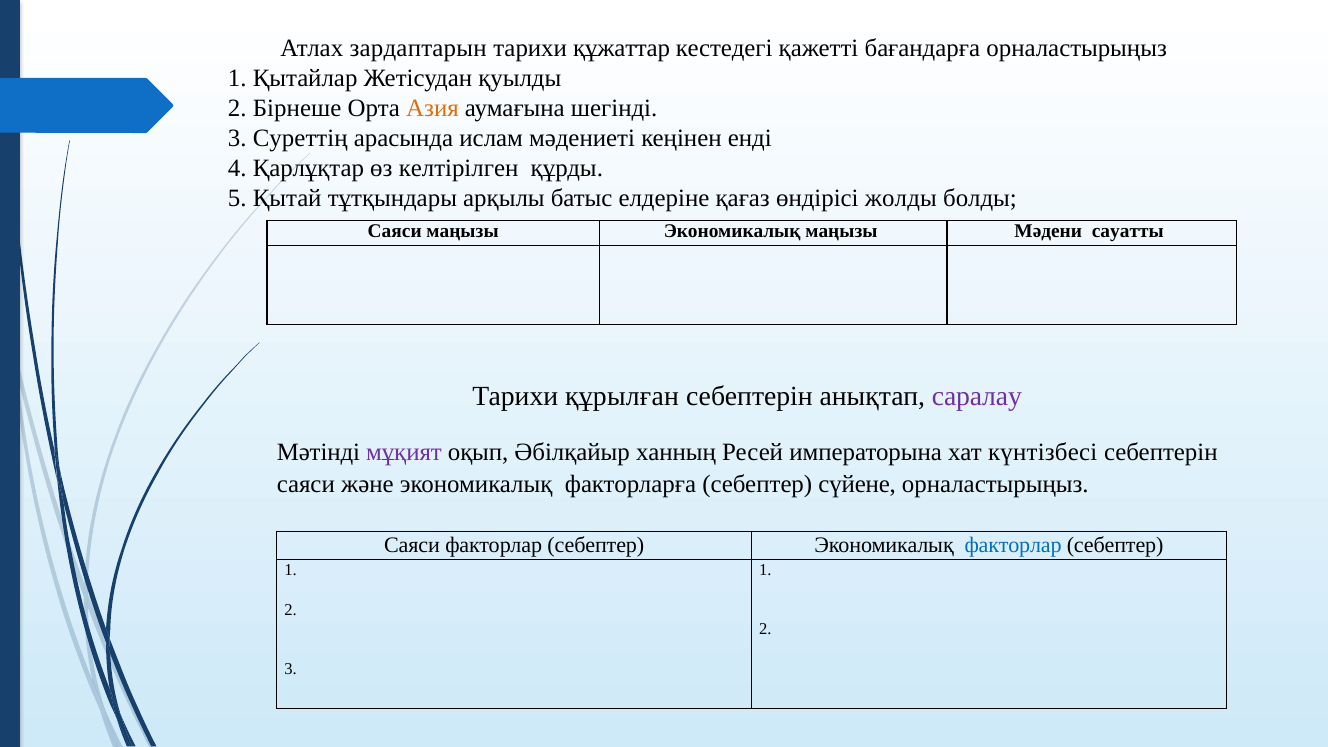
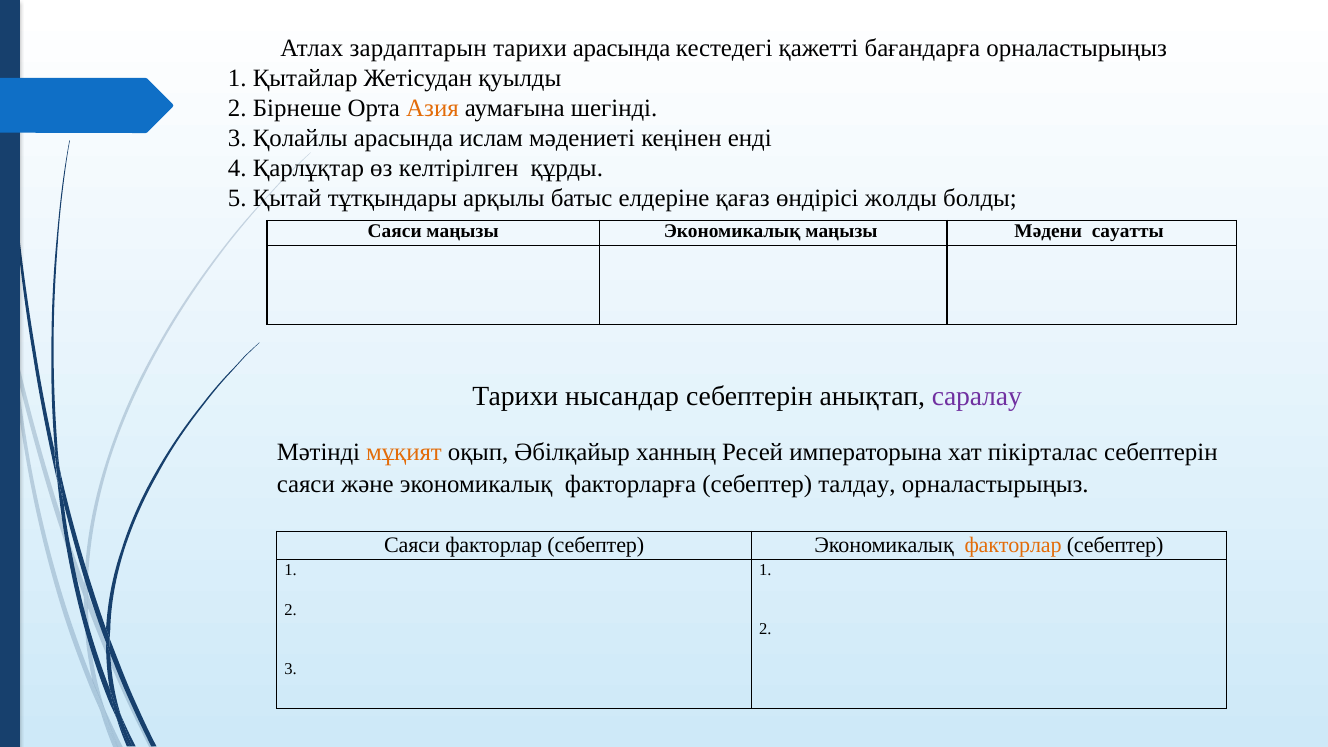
тарихи құжаттар: құжаттар -> арасында (622, 49)
Суреттің: Суреттің -> Қолайлы (300, 138)
құрылған: құрылған -> нысандар (622, 397)
мұқият colour: purple -> orange (404, 453)
күнтізбесі: күнтізбесі -> пікірталас (1043, 453)
сүйене: сүйене -> талдау (857, 485)
факторлар colour: blue -> orange (1013, 545)
